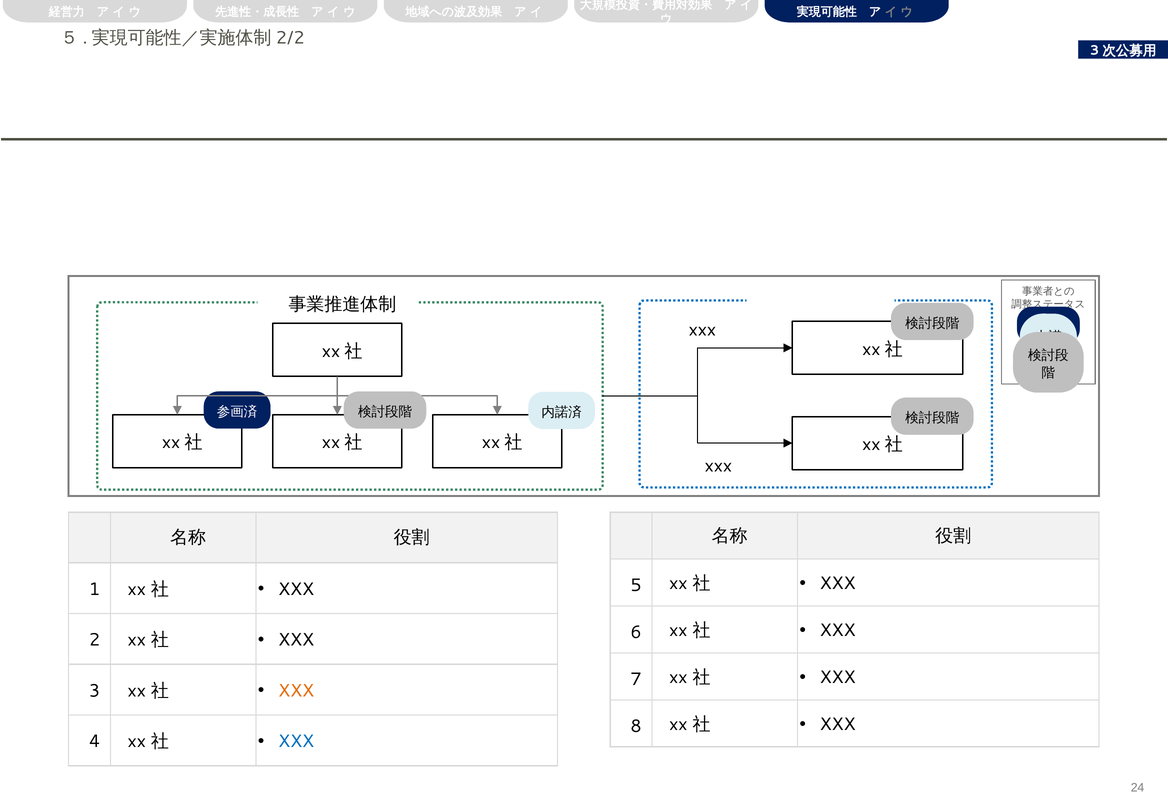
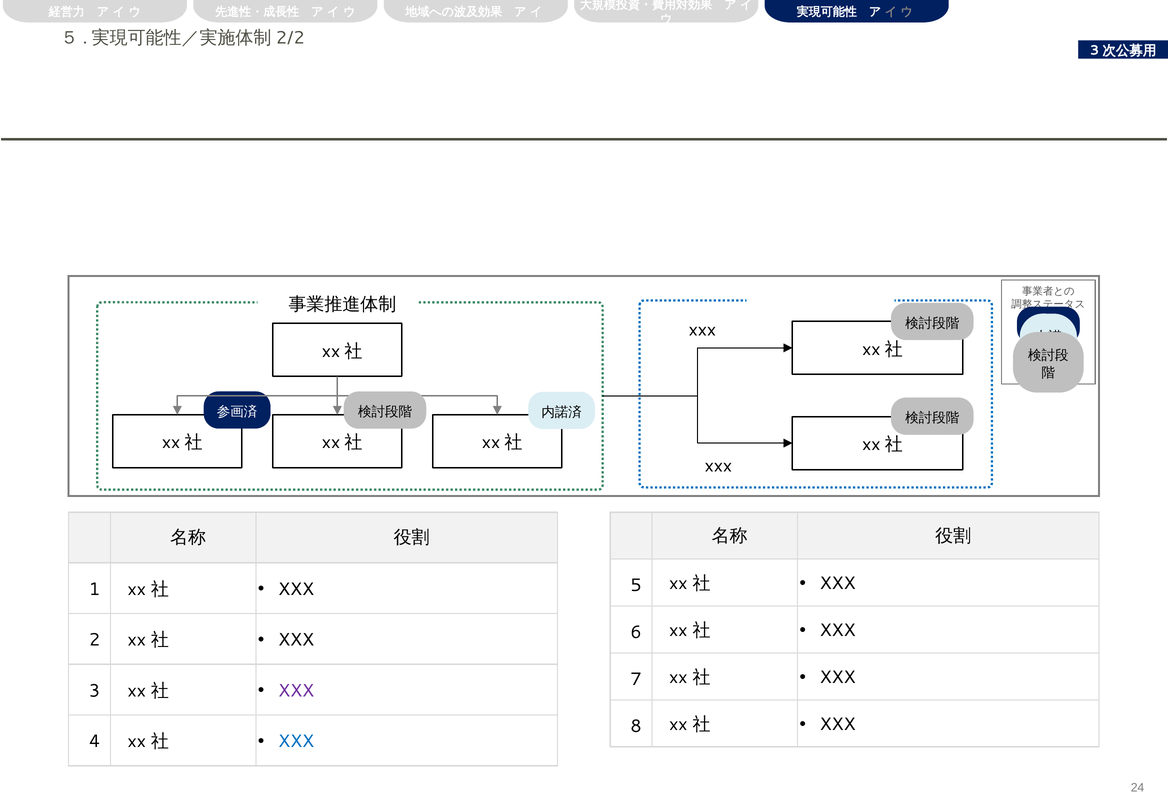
XXX colour: orange -> purple (296, 691)
